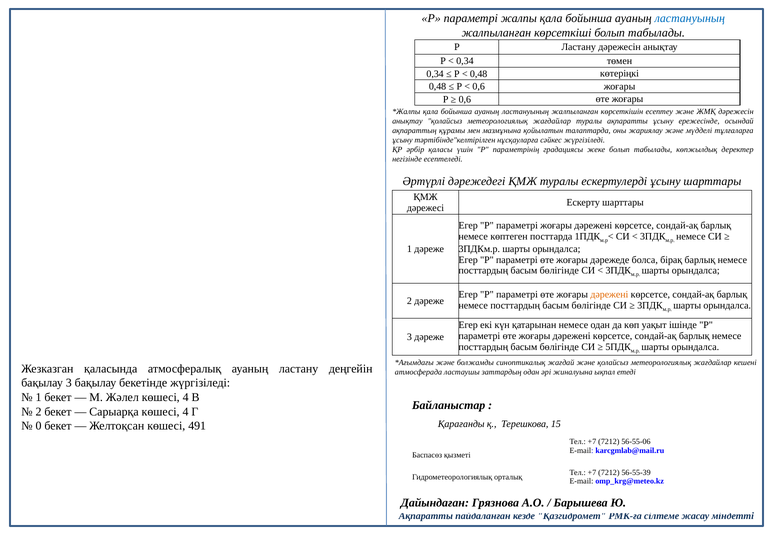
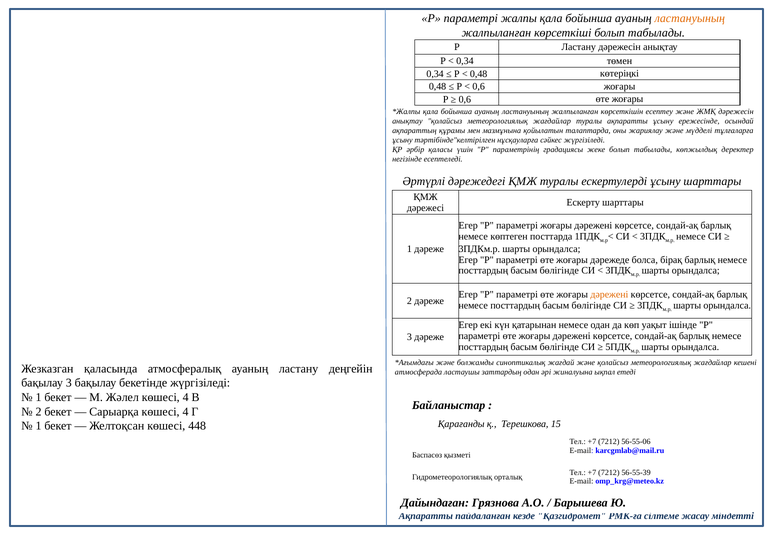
ластануының colour: blue -> orange (690, 18)
0: 0 -> 1 (39, 426)
491: 491 -> 448 (197, 426)
